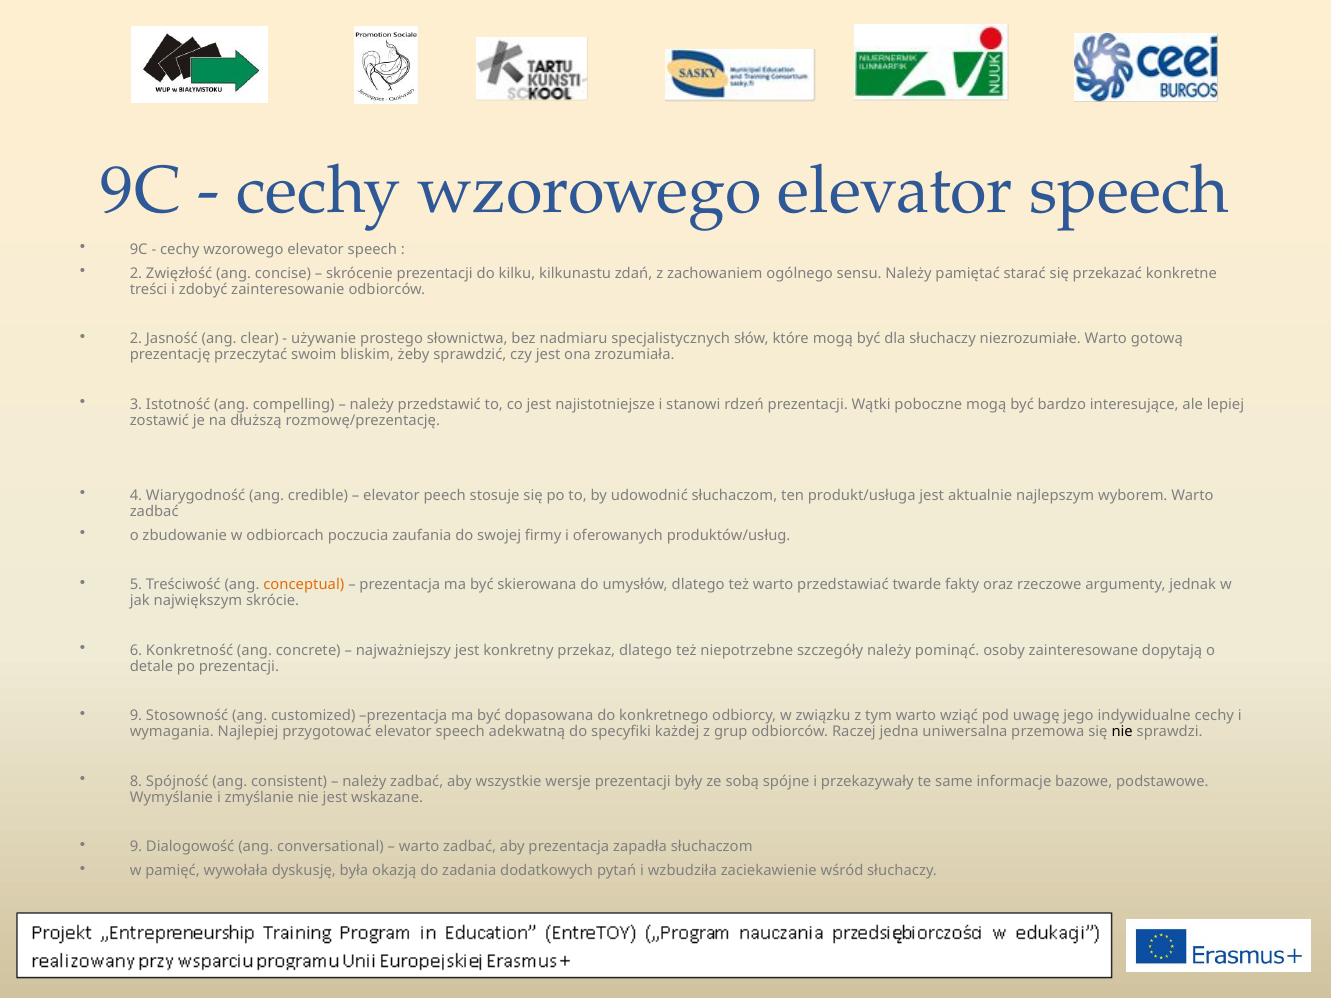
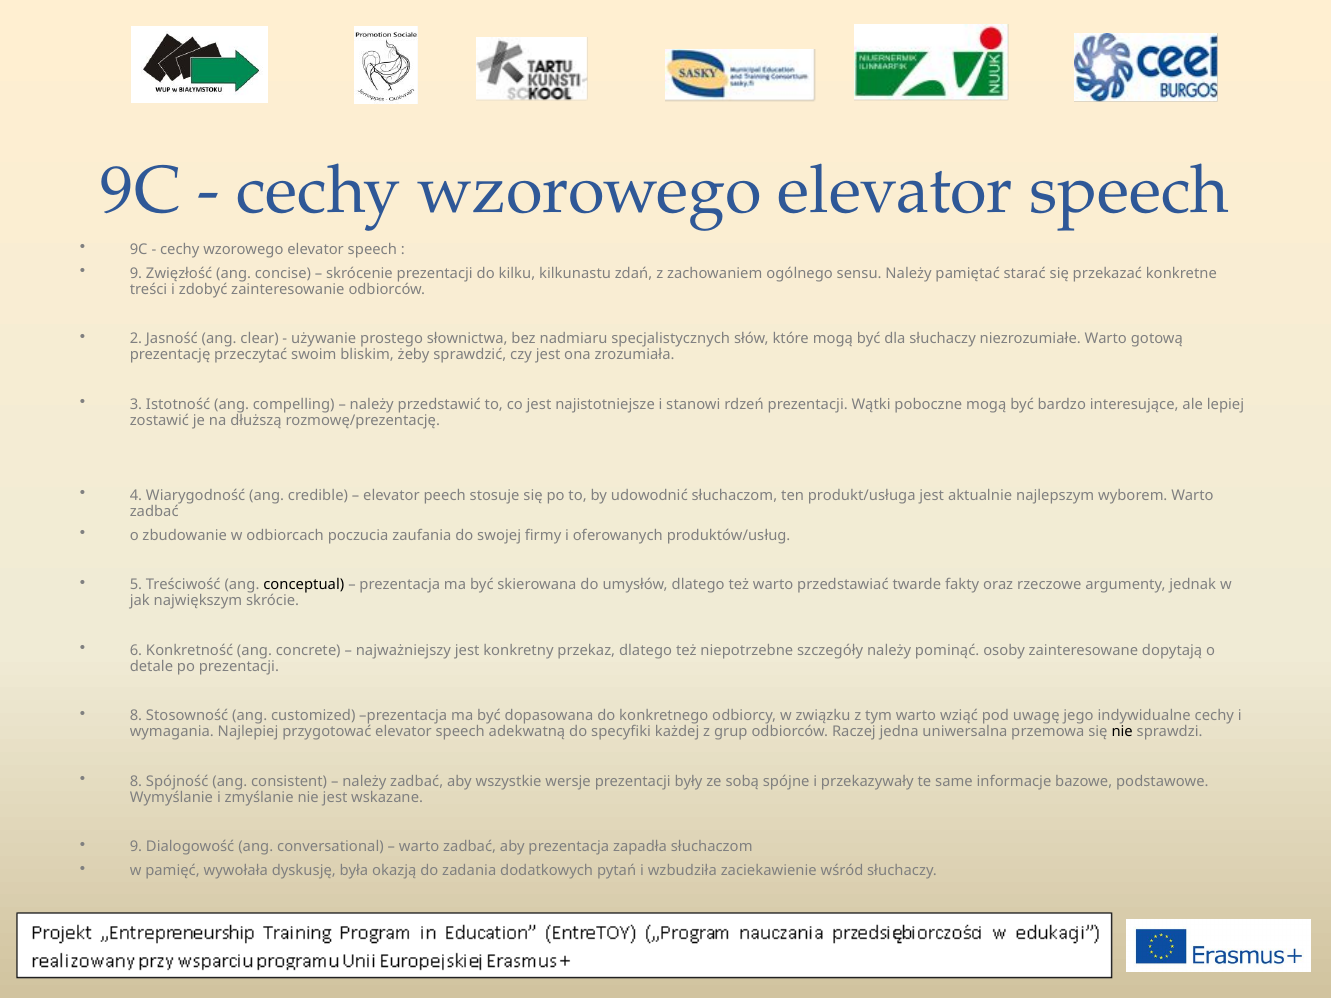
2: 2 -> 9 (136, 273)
conceptual colour: orange -> black (304, 585)
9: 9 -> 8 (136, 716)
